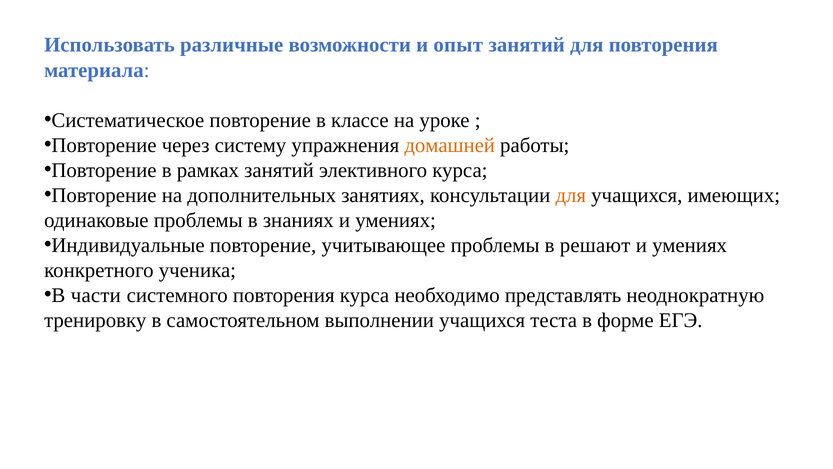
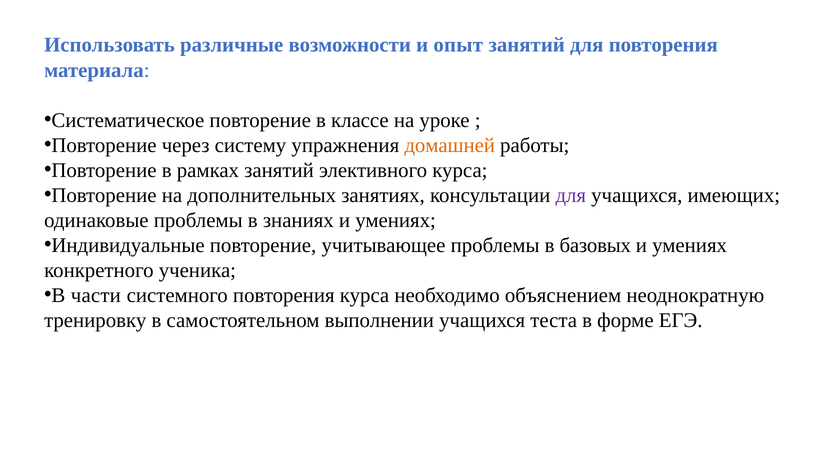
для colour: orange -> purple (571, 195)
решают: решают -> базовых (595, 245)
представлять: представлять -> объяснением (563, 295)
